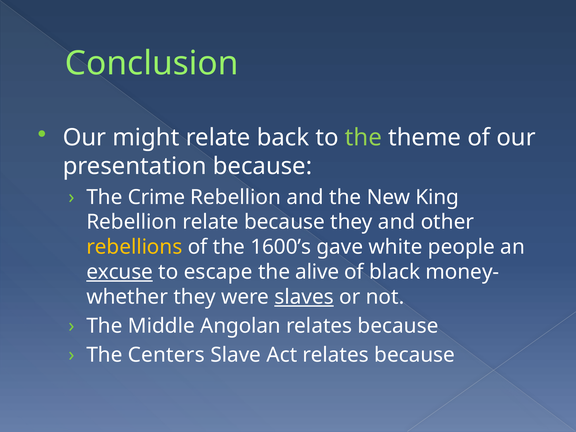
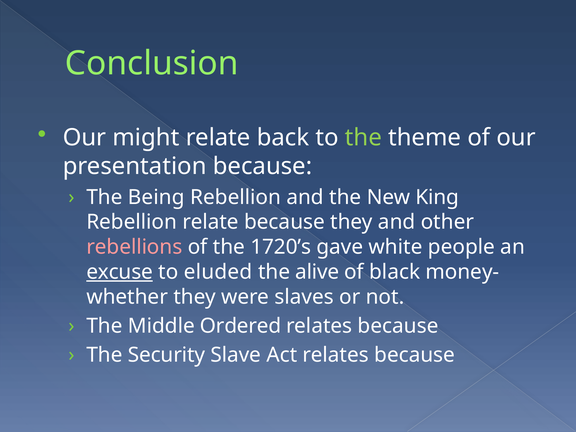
Crime: Crime -> Being (156, 197)
rebellions colour: yellow -> pink (134, 247)
1600’s: 1600’s -> 1720’s (281, 247)
escape: escape -> eluded (218, 272)
slaves underline: present -> none (304, 297)
Angolan: Angolan -> Ordered (241, 326)
Centers: Centers -> Security (166, 355)
